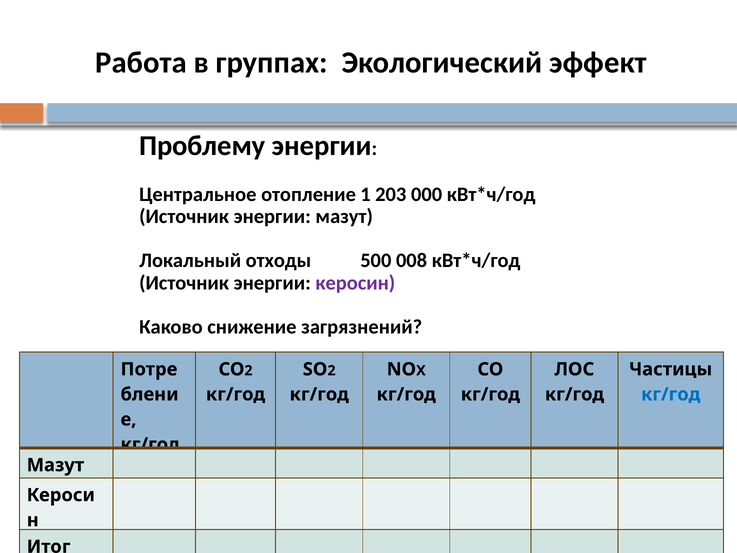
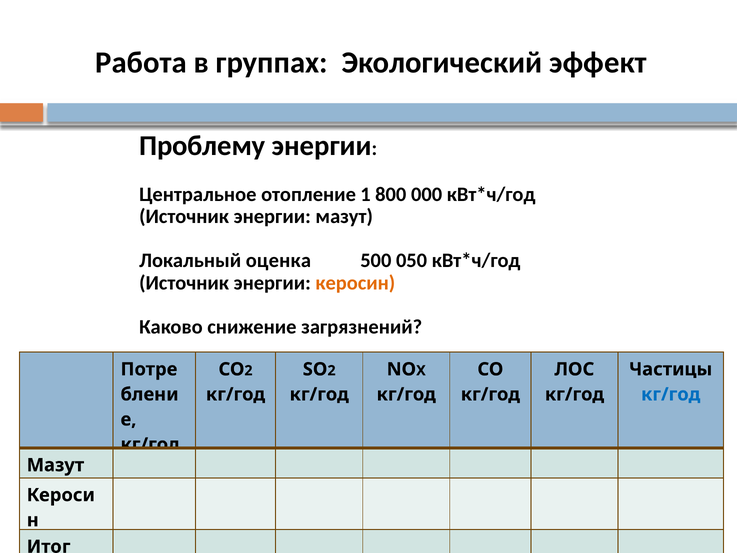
203: 203 -> 800 (391, 194)
отходы: отходы -> оценка (278, 261)
008: 008 -> 050 (412, 261)
керосин colour: purple -> orange (355, 283)
